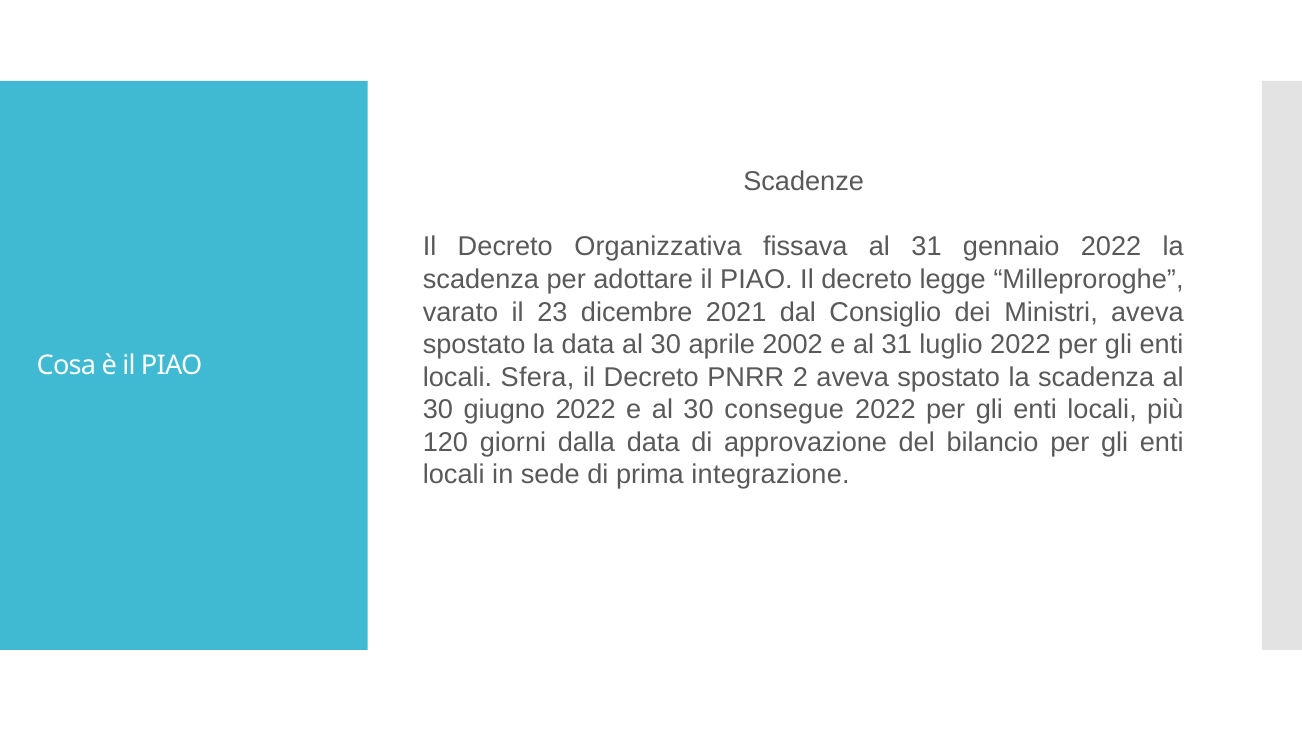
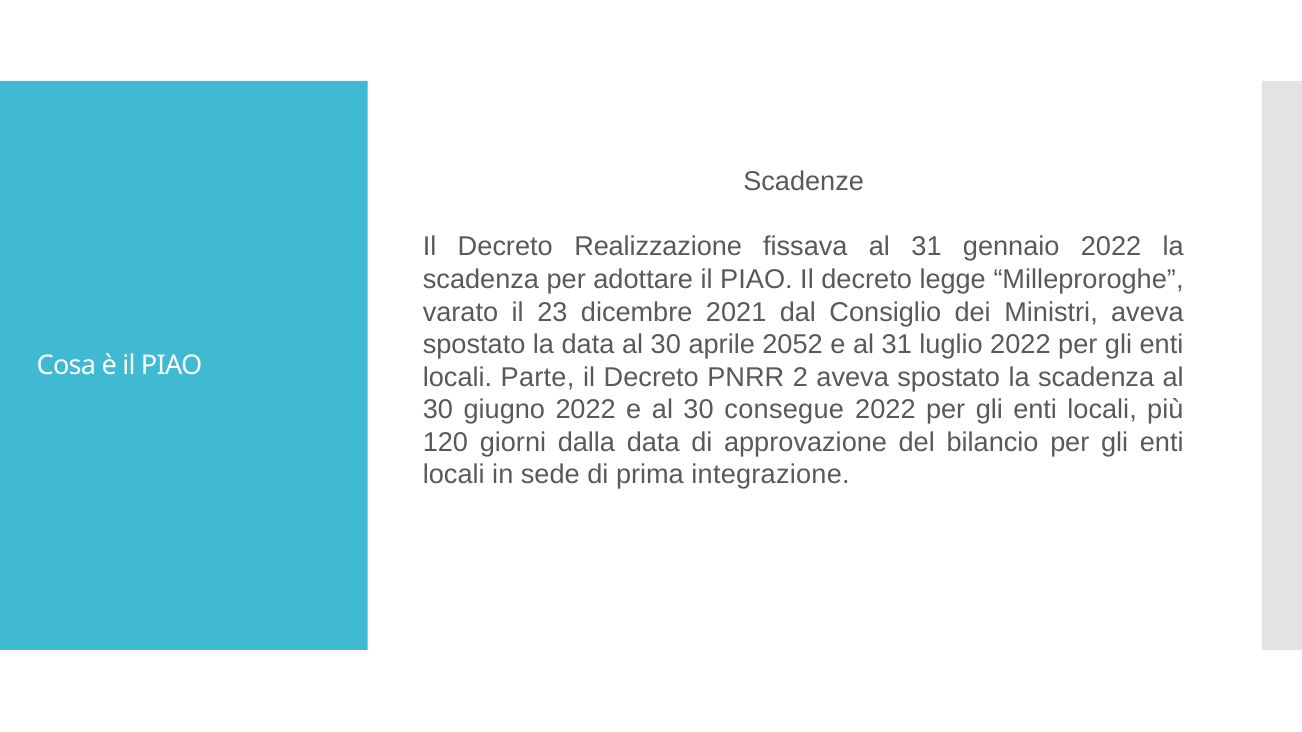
Organizzativa: Organizzativa -> Realizzazione (658, 247)
2002: 2002 -> 2052 (793, 345)
Sfera: Sfera -> Parte (538, 377)
